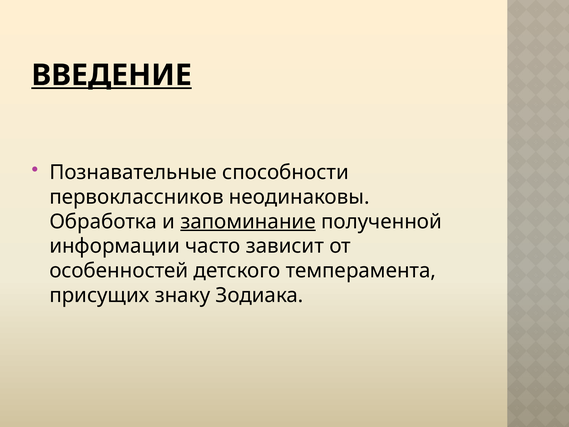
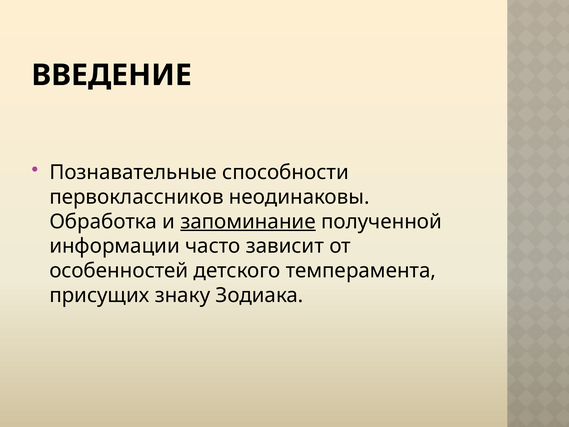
ВВЕДЕНИЕ underline: present -> none (112, 75)
